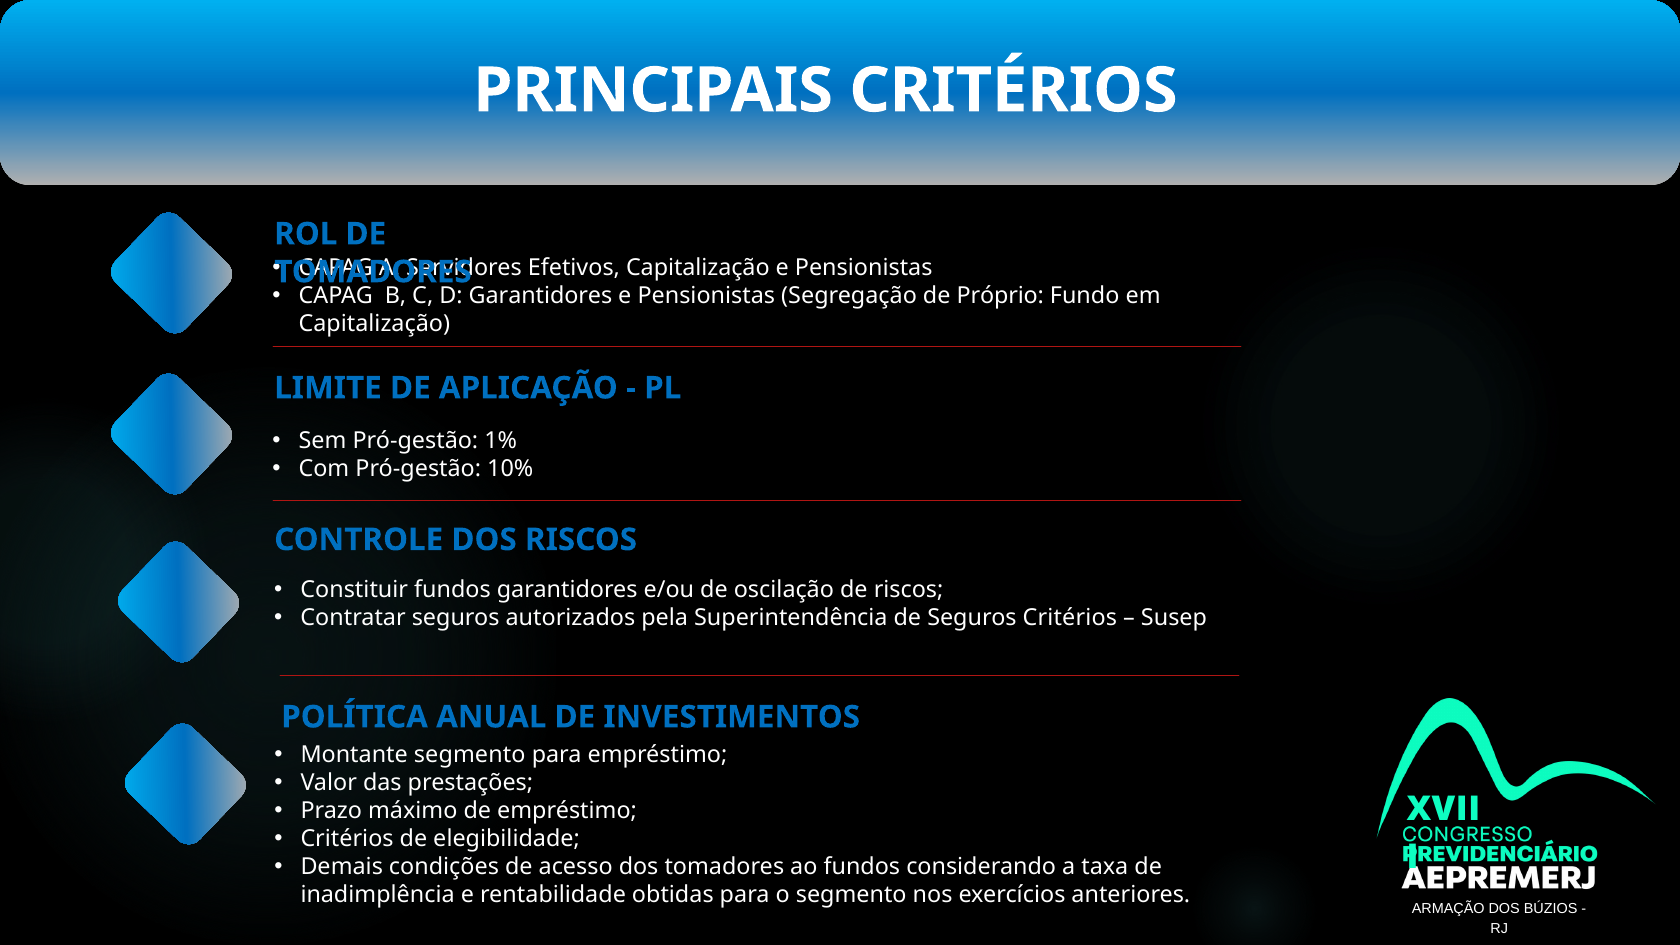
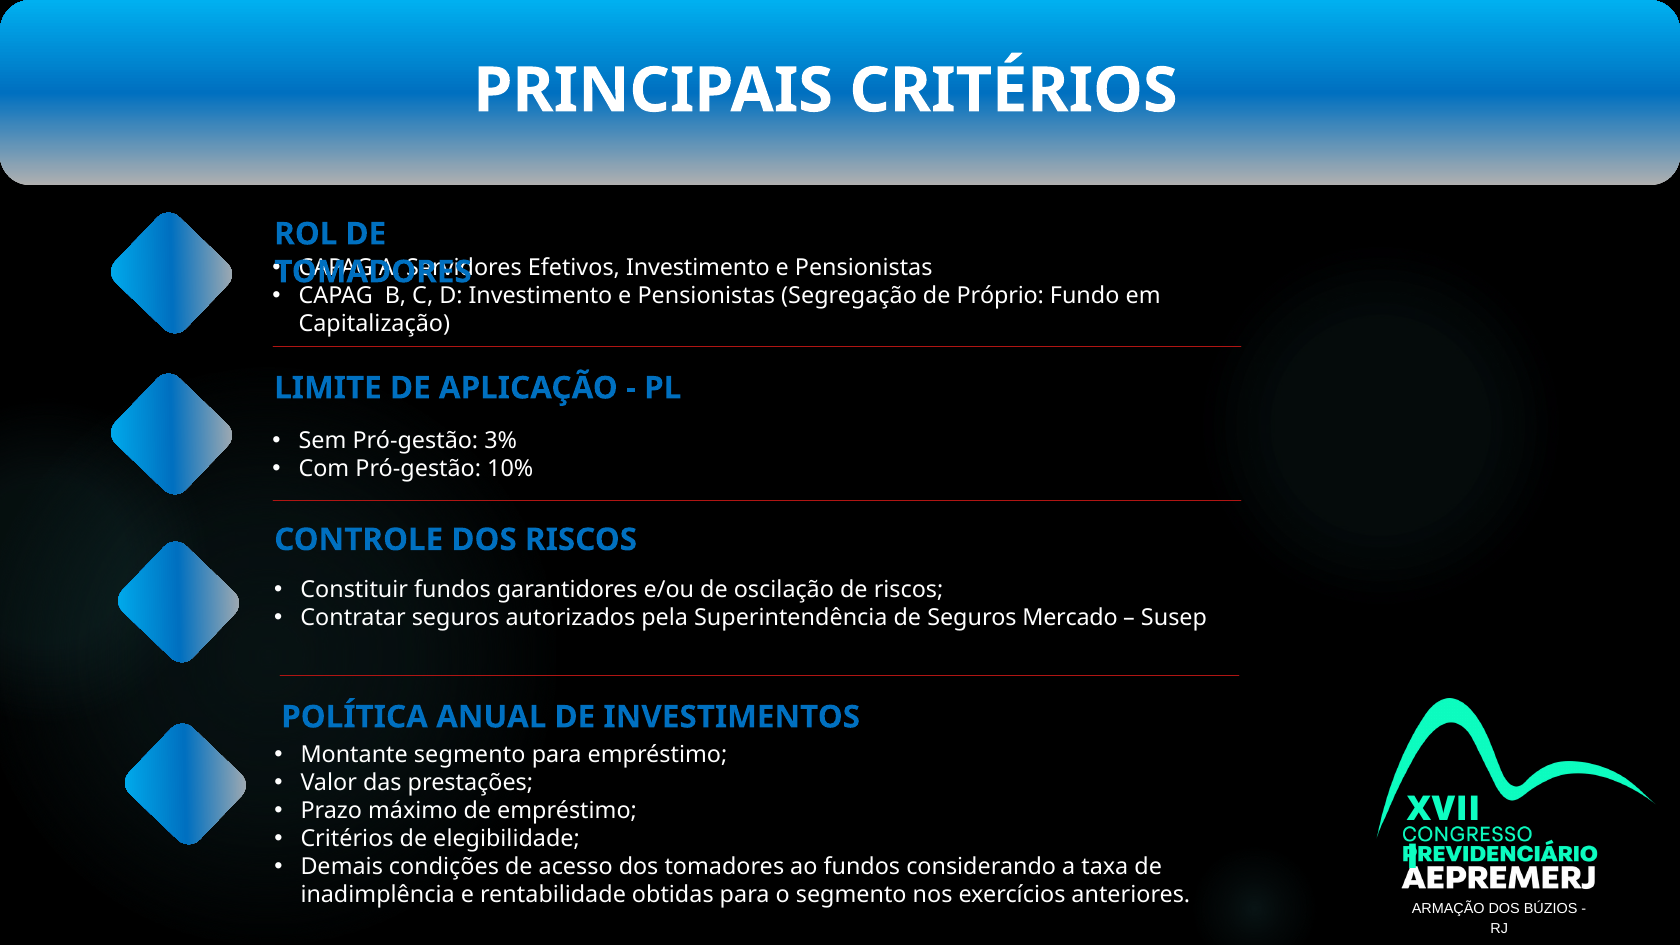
Efetivos Capitalização: Capitalização -> Investimento (698, 268)
Garantidores: Garantidores -> Investimento (541, 296)
1%: 1% -> 3% (501, 441)
Seguros Critérios: Critérios -> Mercado (1070, 618)
